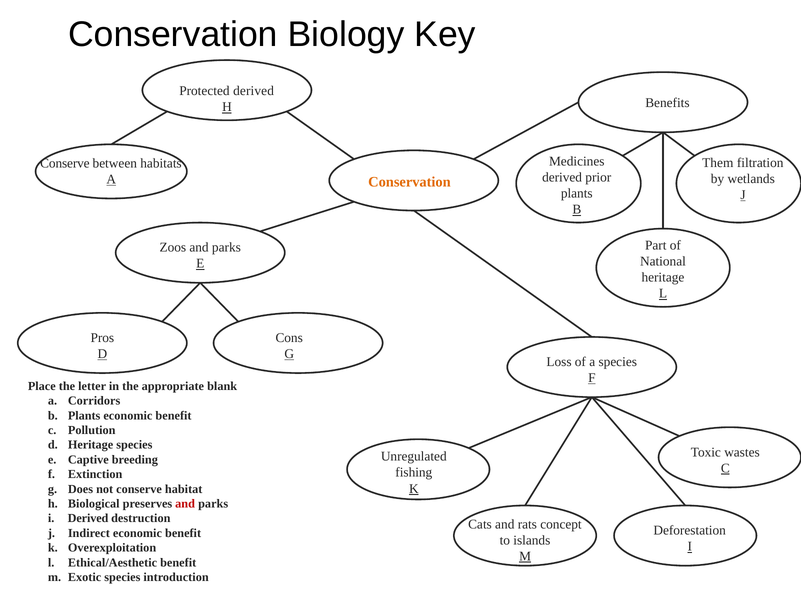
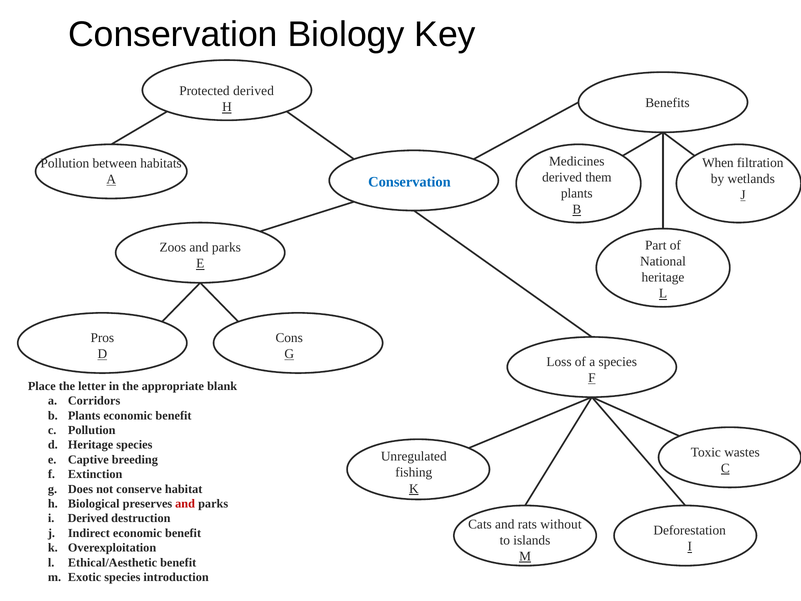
Them: Them -> When (718, 163)
Conserve: Conserve -> Pollution (65, 163)
prior: prior -> them (598, 177)
Conservation colour: orange -> blue (409, 182)
concept: concept -> without (561, 524)
